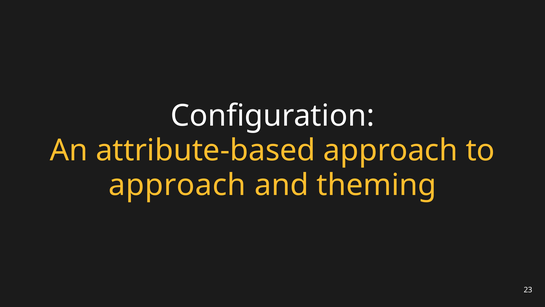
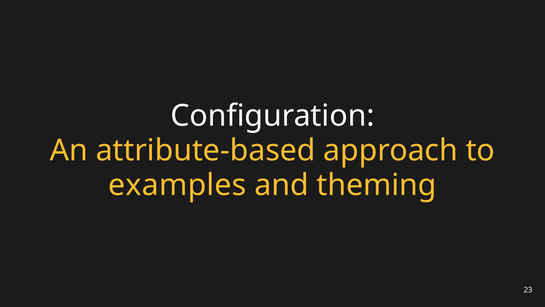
approach: approach -> examples (177, 185)
